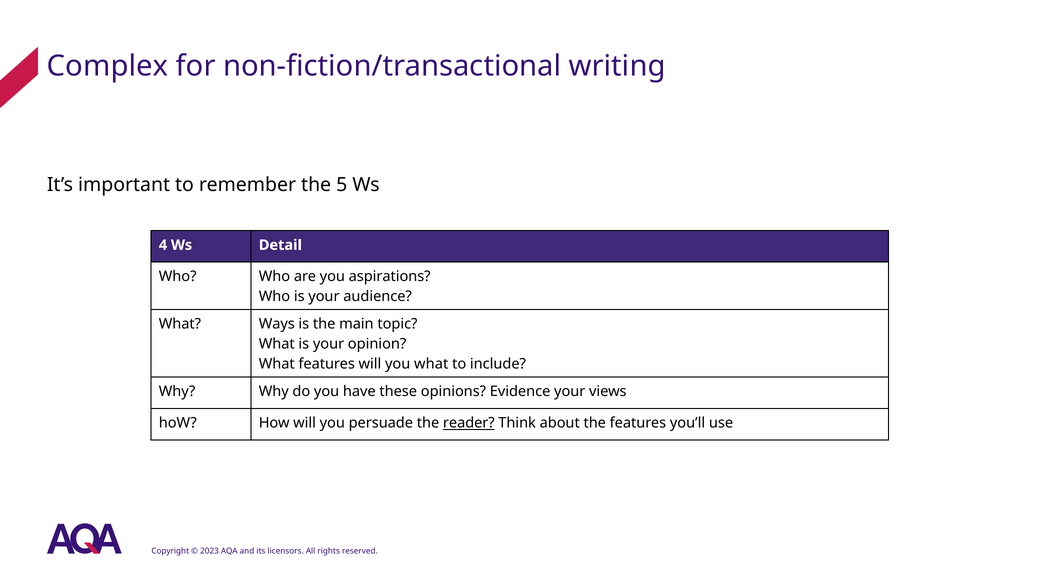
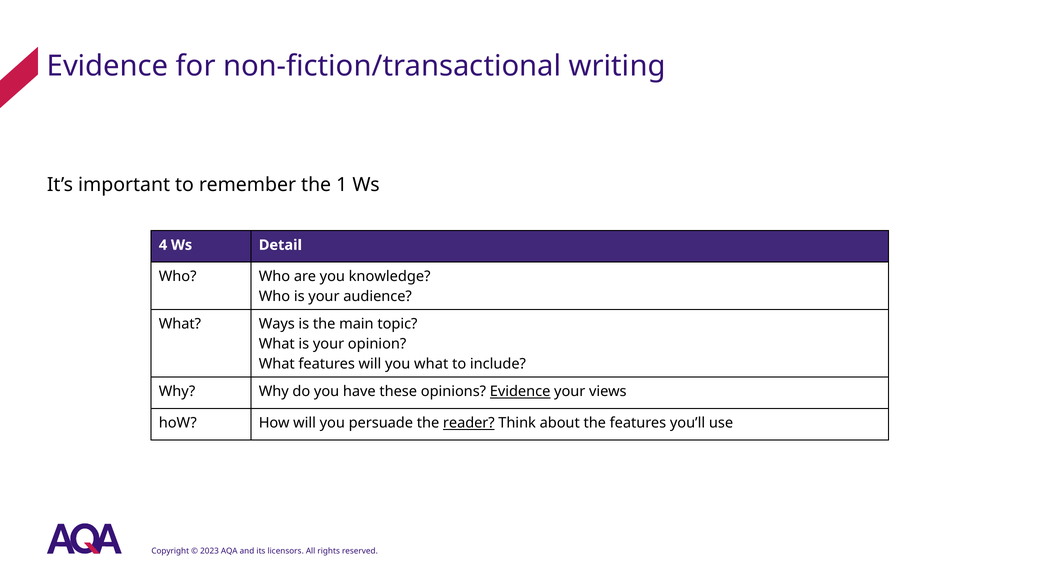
Complex: Complex -> Evidence (108, 66)
5: 5 -> 1 (342, 185)
aspirations: aspirations -> knowledge (390, 277)
Evidence underline: none -> present (520, 392)
